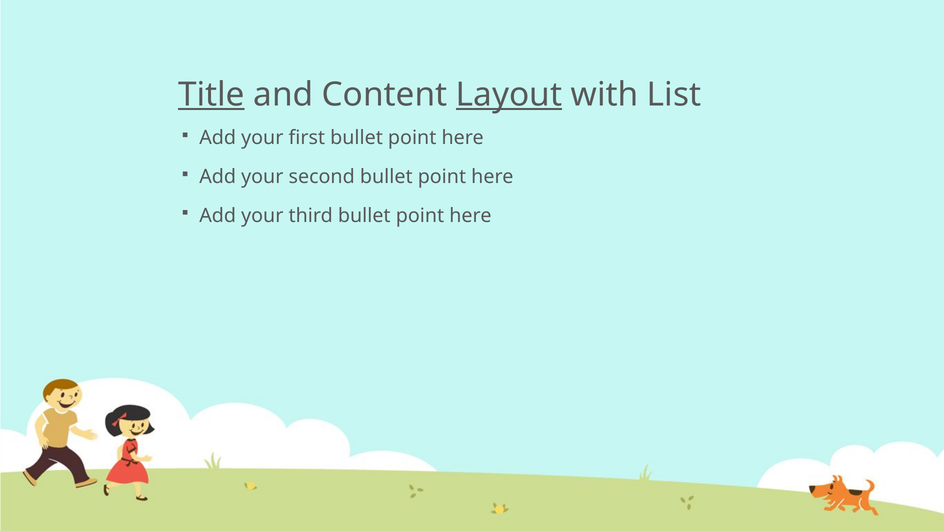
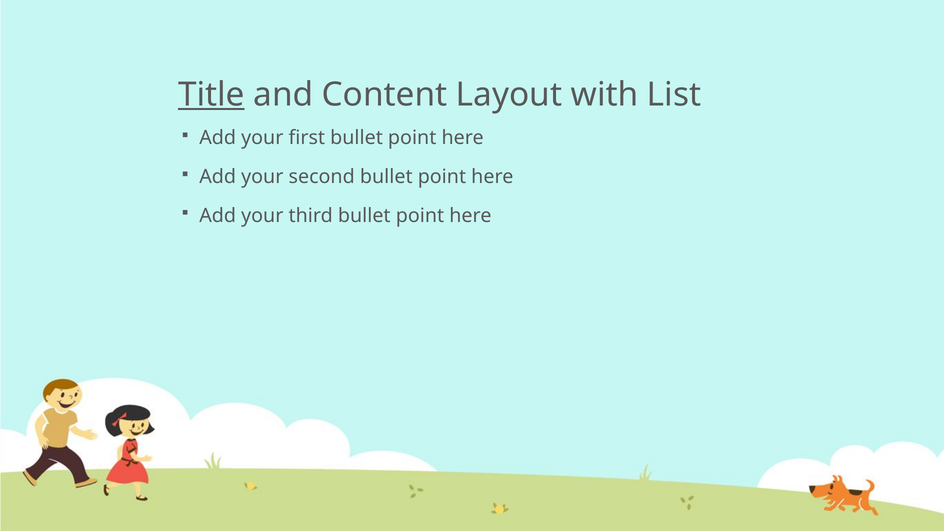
Layout underline: present -> none (509, 95)
